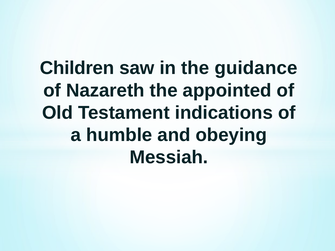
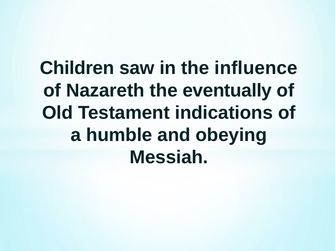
guidance: guidance -> influence (256, 68)
appointed: appointed -> eventually (227, 90)
